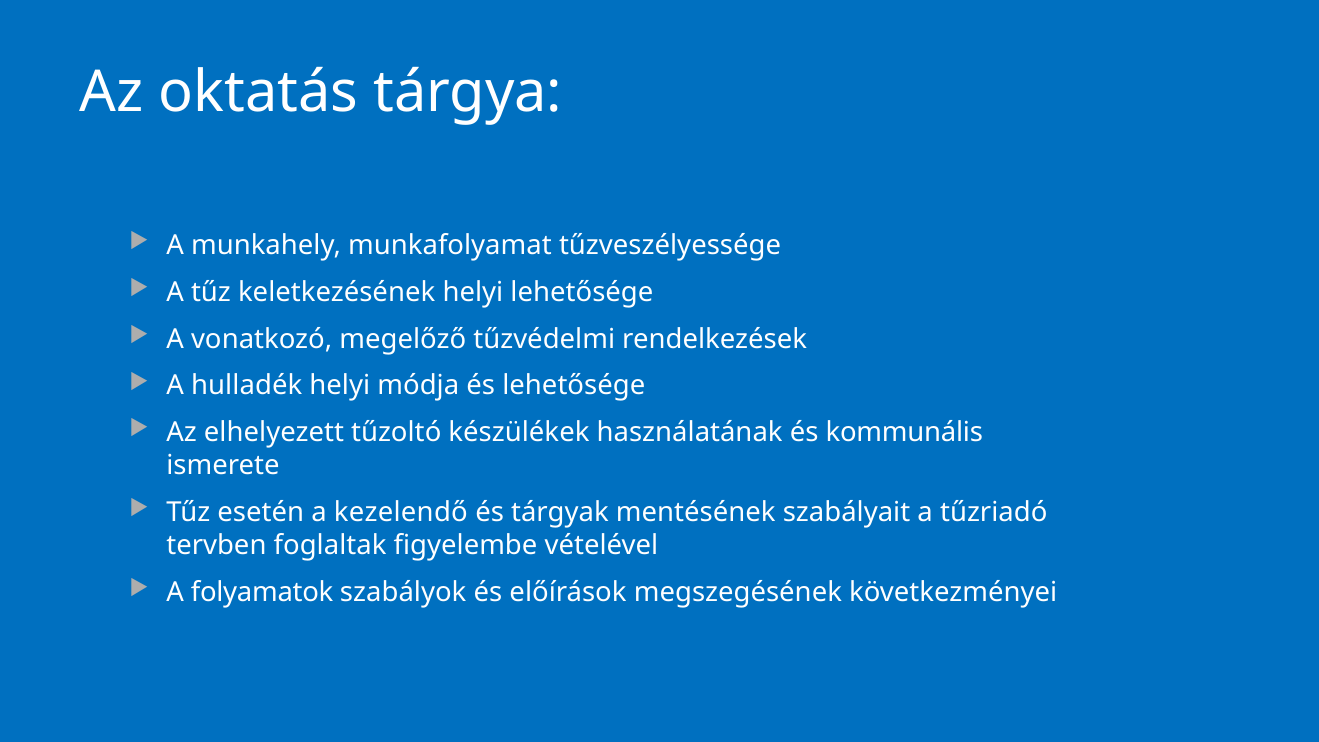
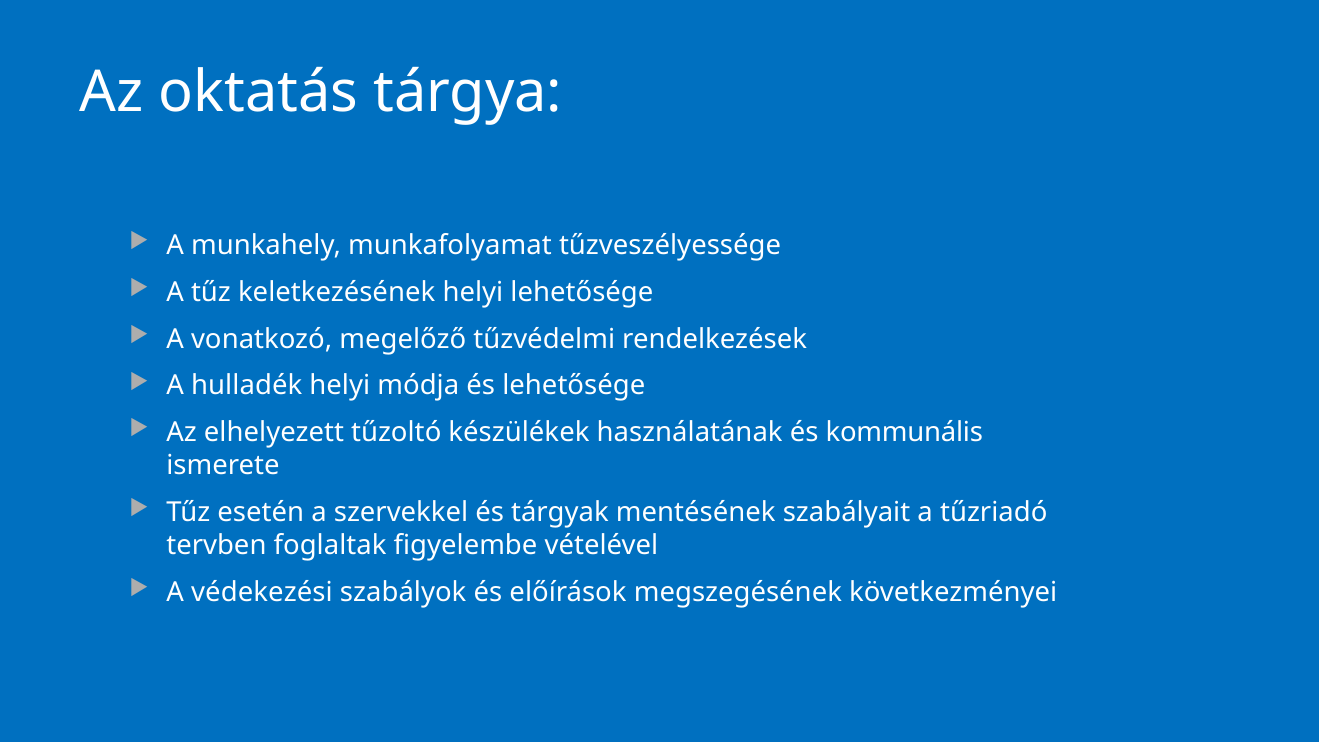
kezelendő: kezelendő -> szervekkel (401, 512)
folyamatok: folyamatok -> védekezési (262, 592)
